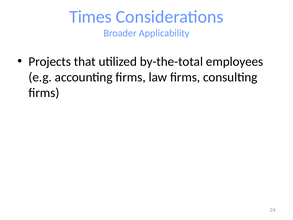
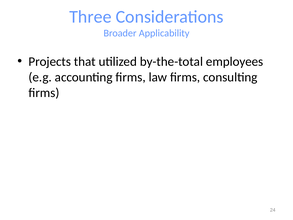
Times: Times -> Three (90, 17)
